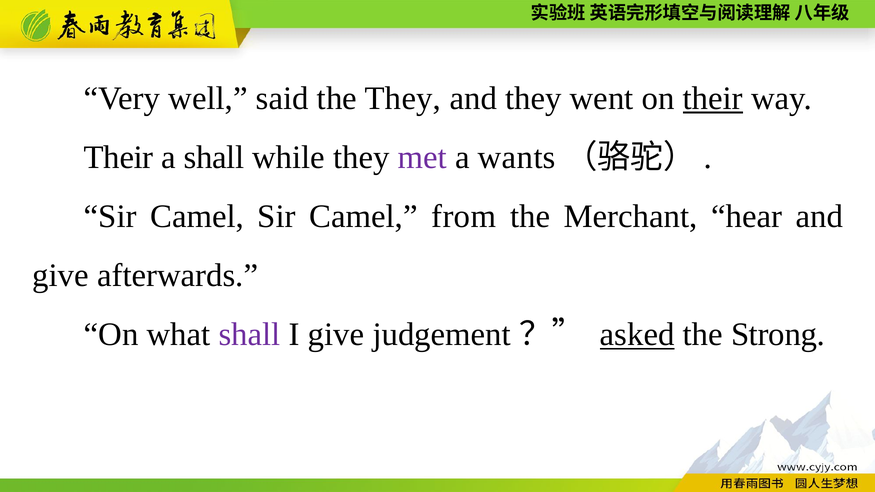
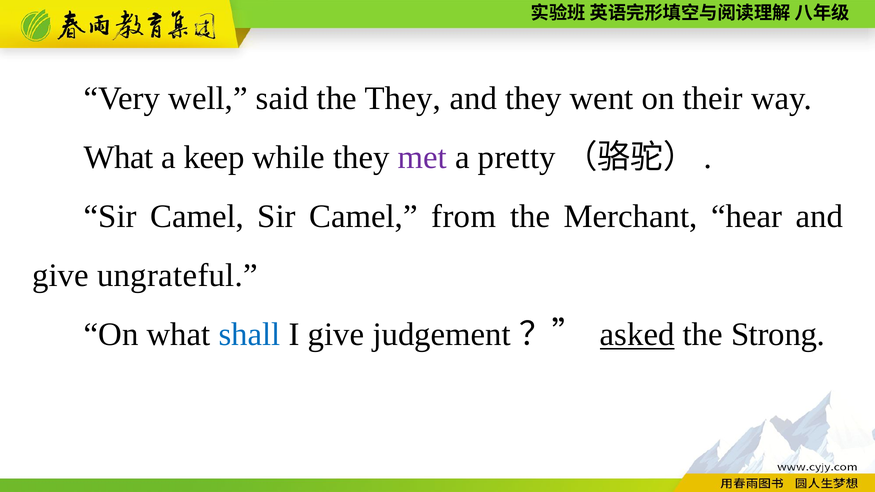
their underline: present -> none (713, 99)
Their: Their -> What (119, 158)
a shall: shall -> keep (214, 158)
wants: wants -> pretty (517, 158)
afterwards: afterwards -> ungrateful (177, 276)
shall colour: purple -> blue (250, 335)
